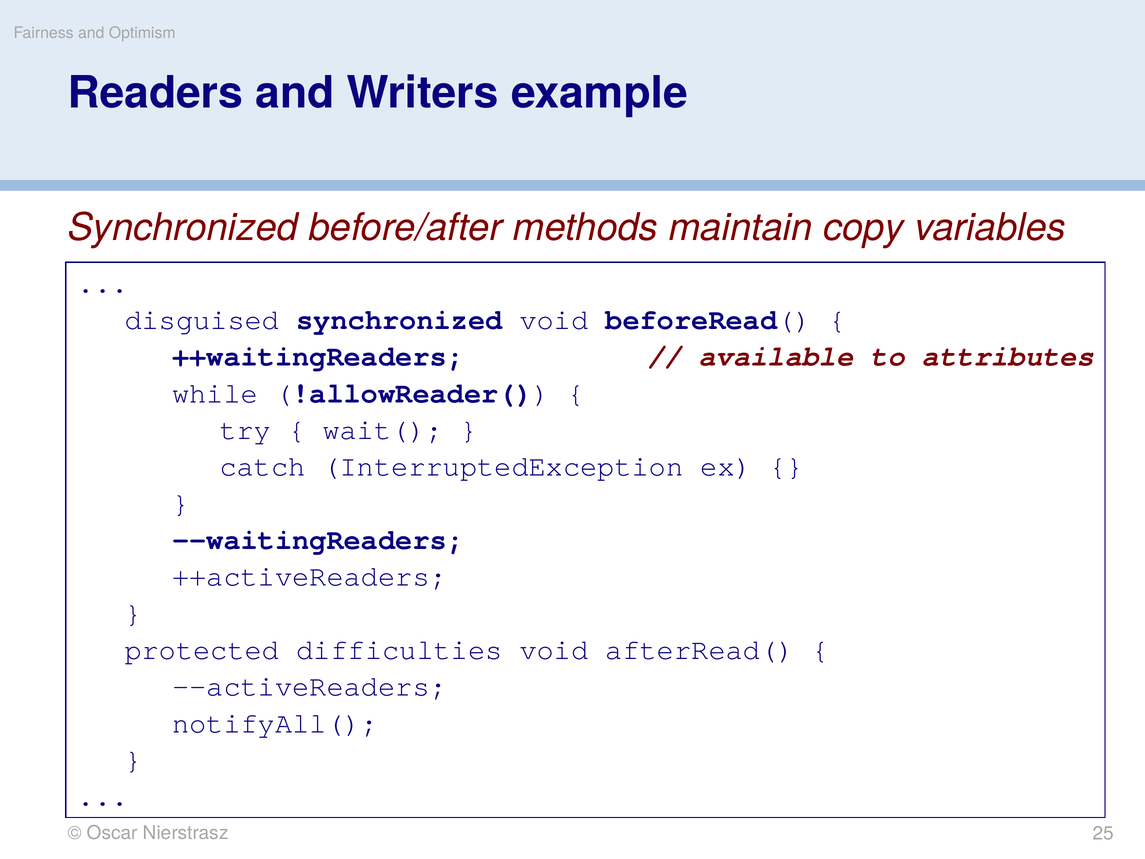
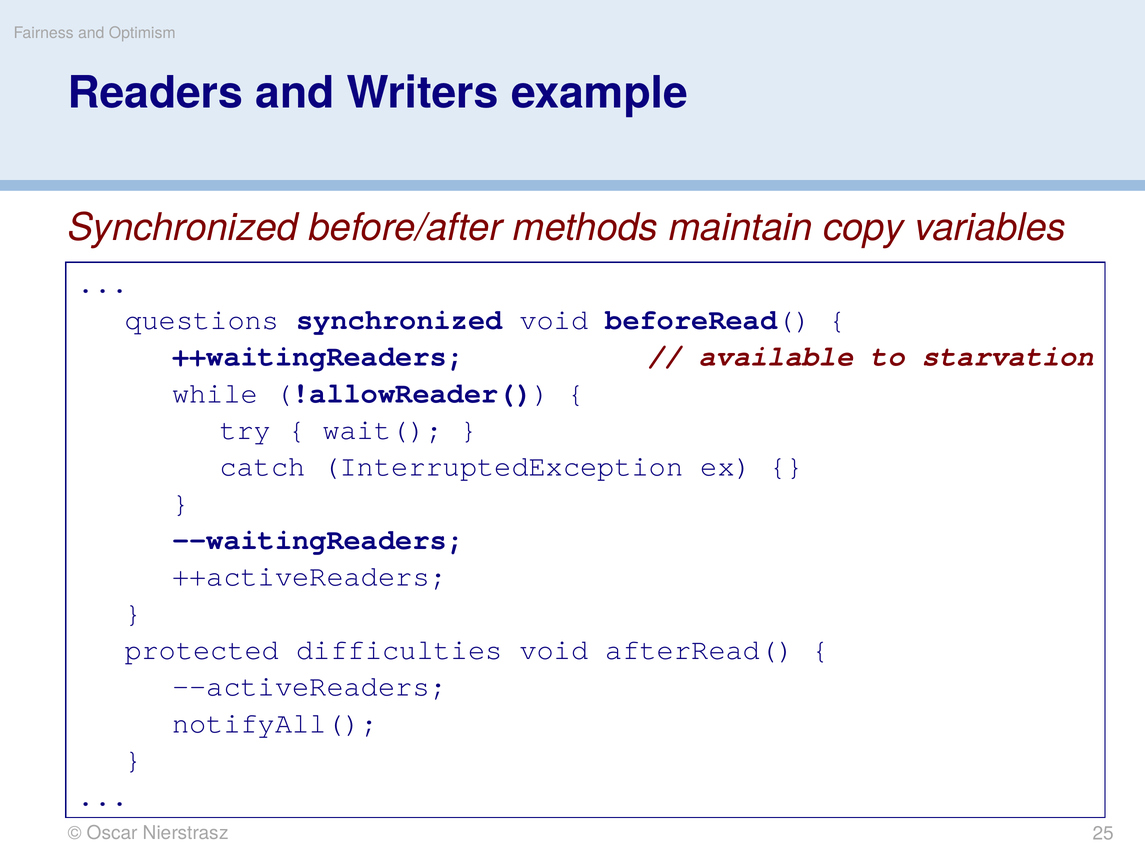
disguised: disguised -> questions (202, 320)
attributes: attributes -> starvation (1008, 356)
